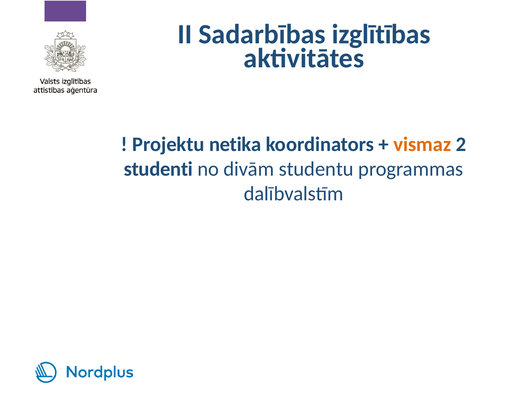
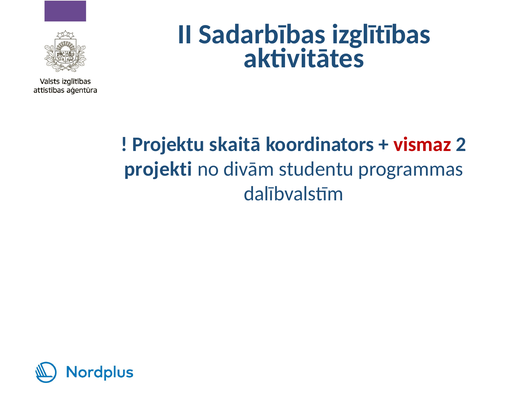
netika: netika -> skaitā (235, 144)
vismaz colour: orange -> red (422, 144)
studenti: studenti -> projekti (158, 169)
